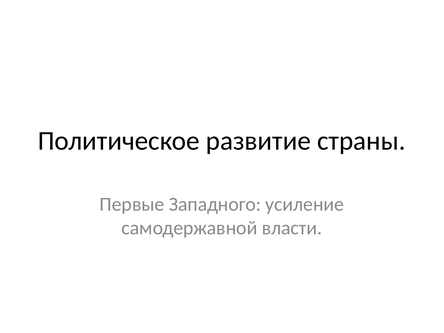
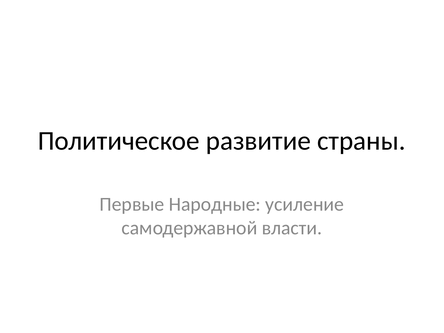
Западного: Западного -> Народные (215, 204)
